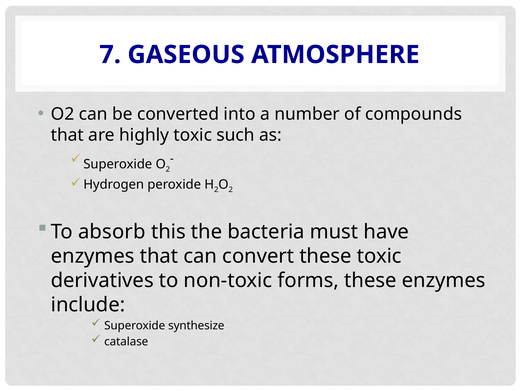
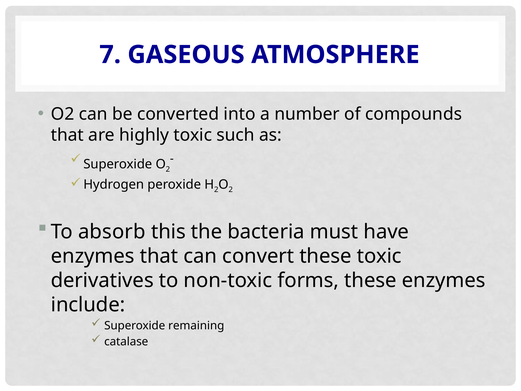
synthesize: synthesize -> remaining (196, 325)
